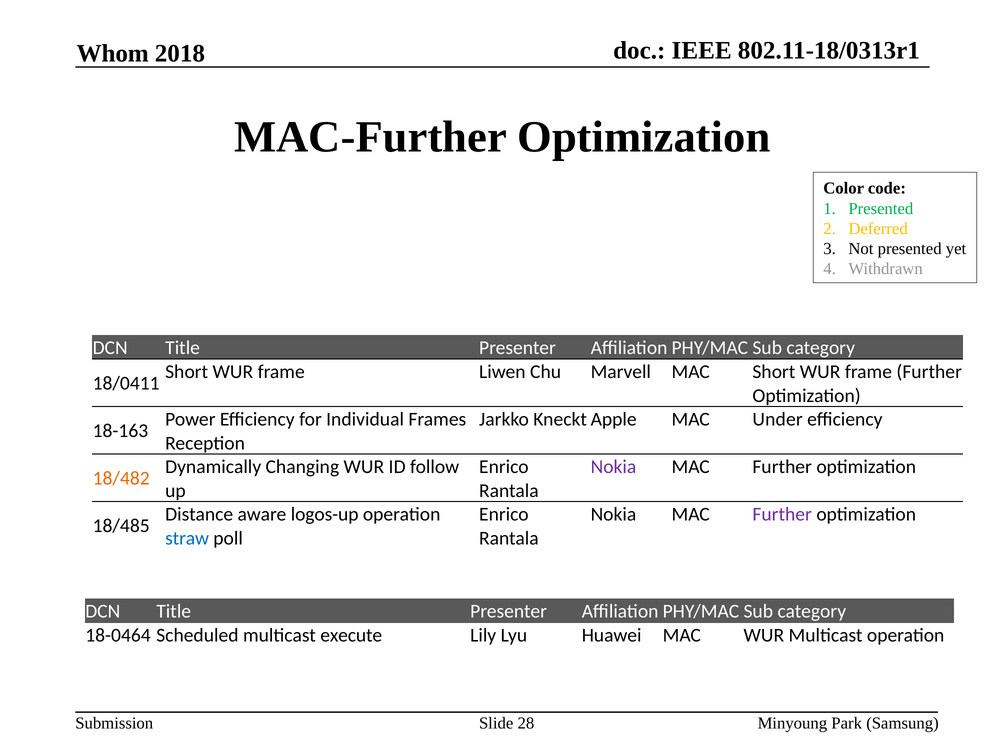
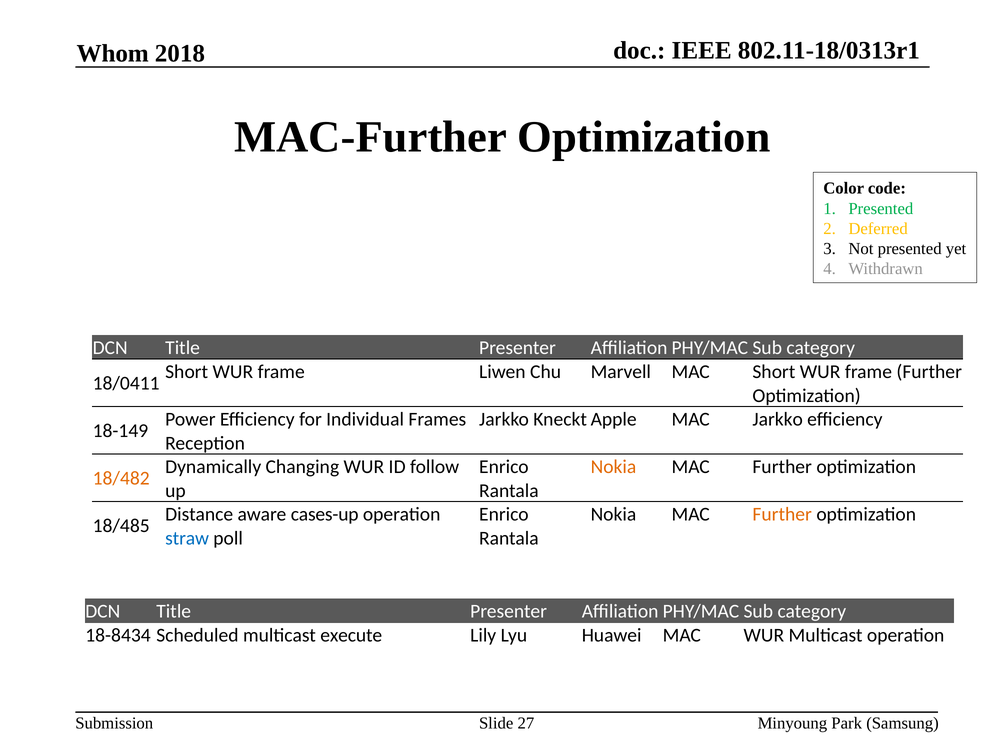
MAC Under: Under -> Jarkko (778, 419)
18-163: 18-163 -> 18-149 (120, 431)
Nokia colour: purple -> orange (613, 467)
logos-up: logos-up -> cases-up (325, 514)
Further colour: purple -> orange (782, 514)
18-0464: 18-0464 -> 18-8434 (118, 635)
28: 28 -> 27 (526, 723)
